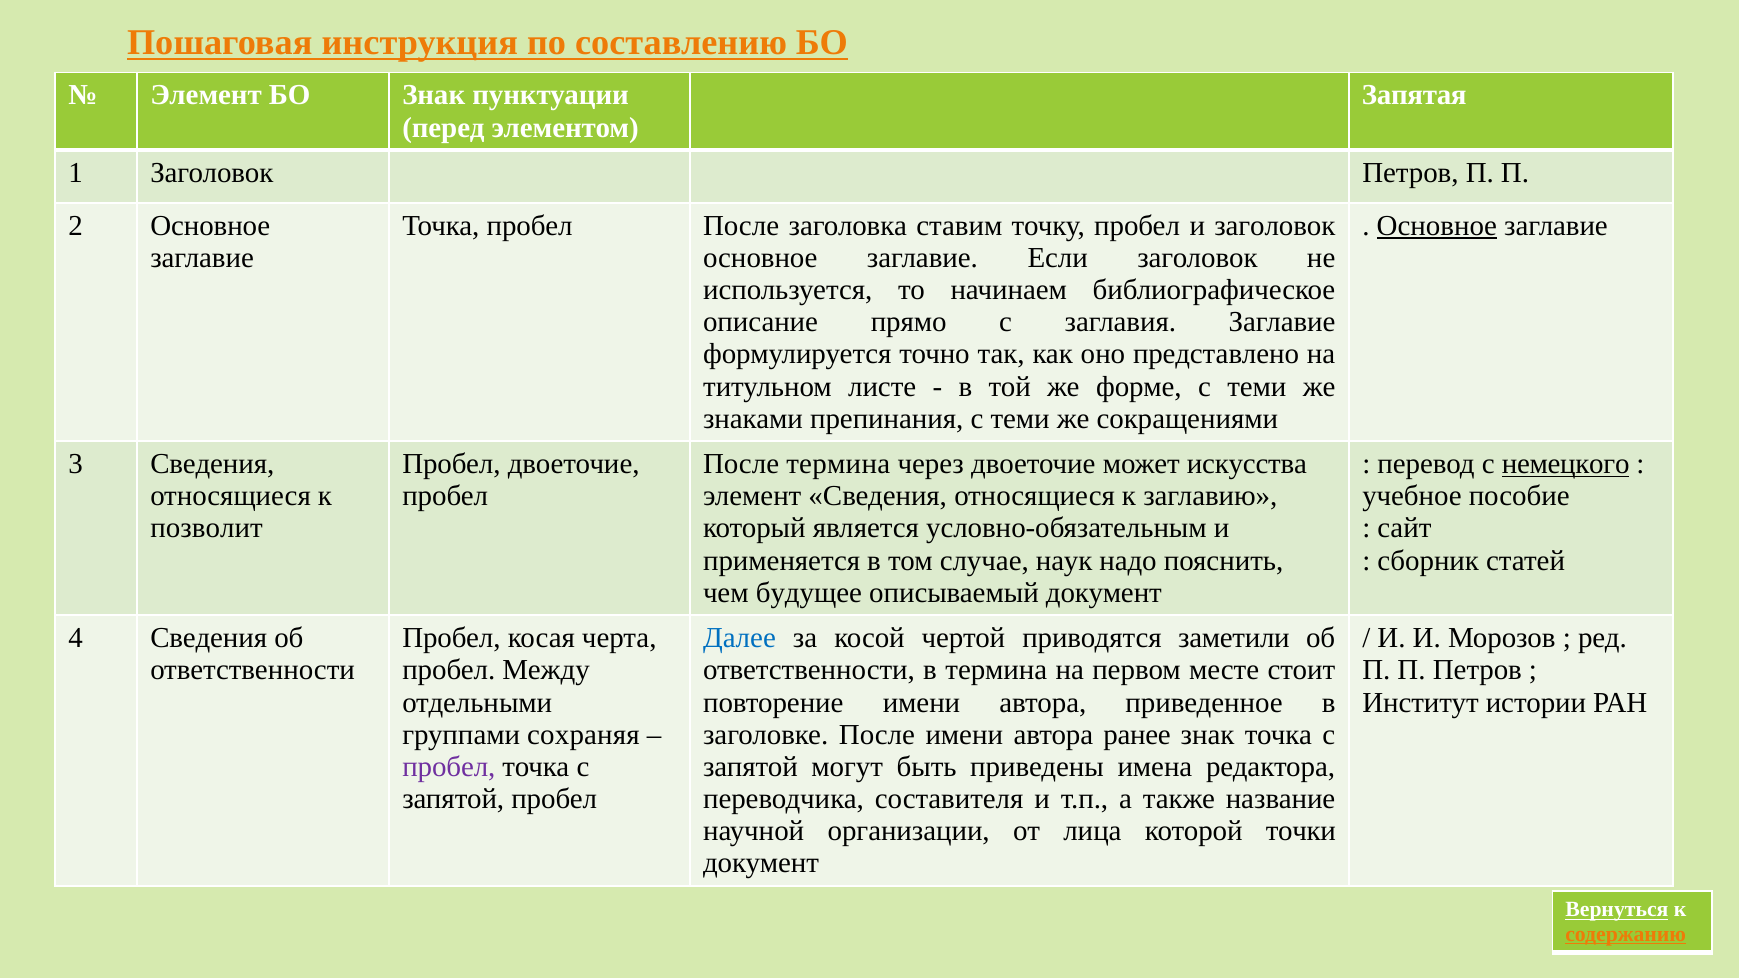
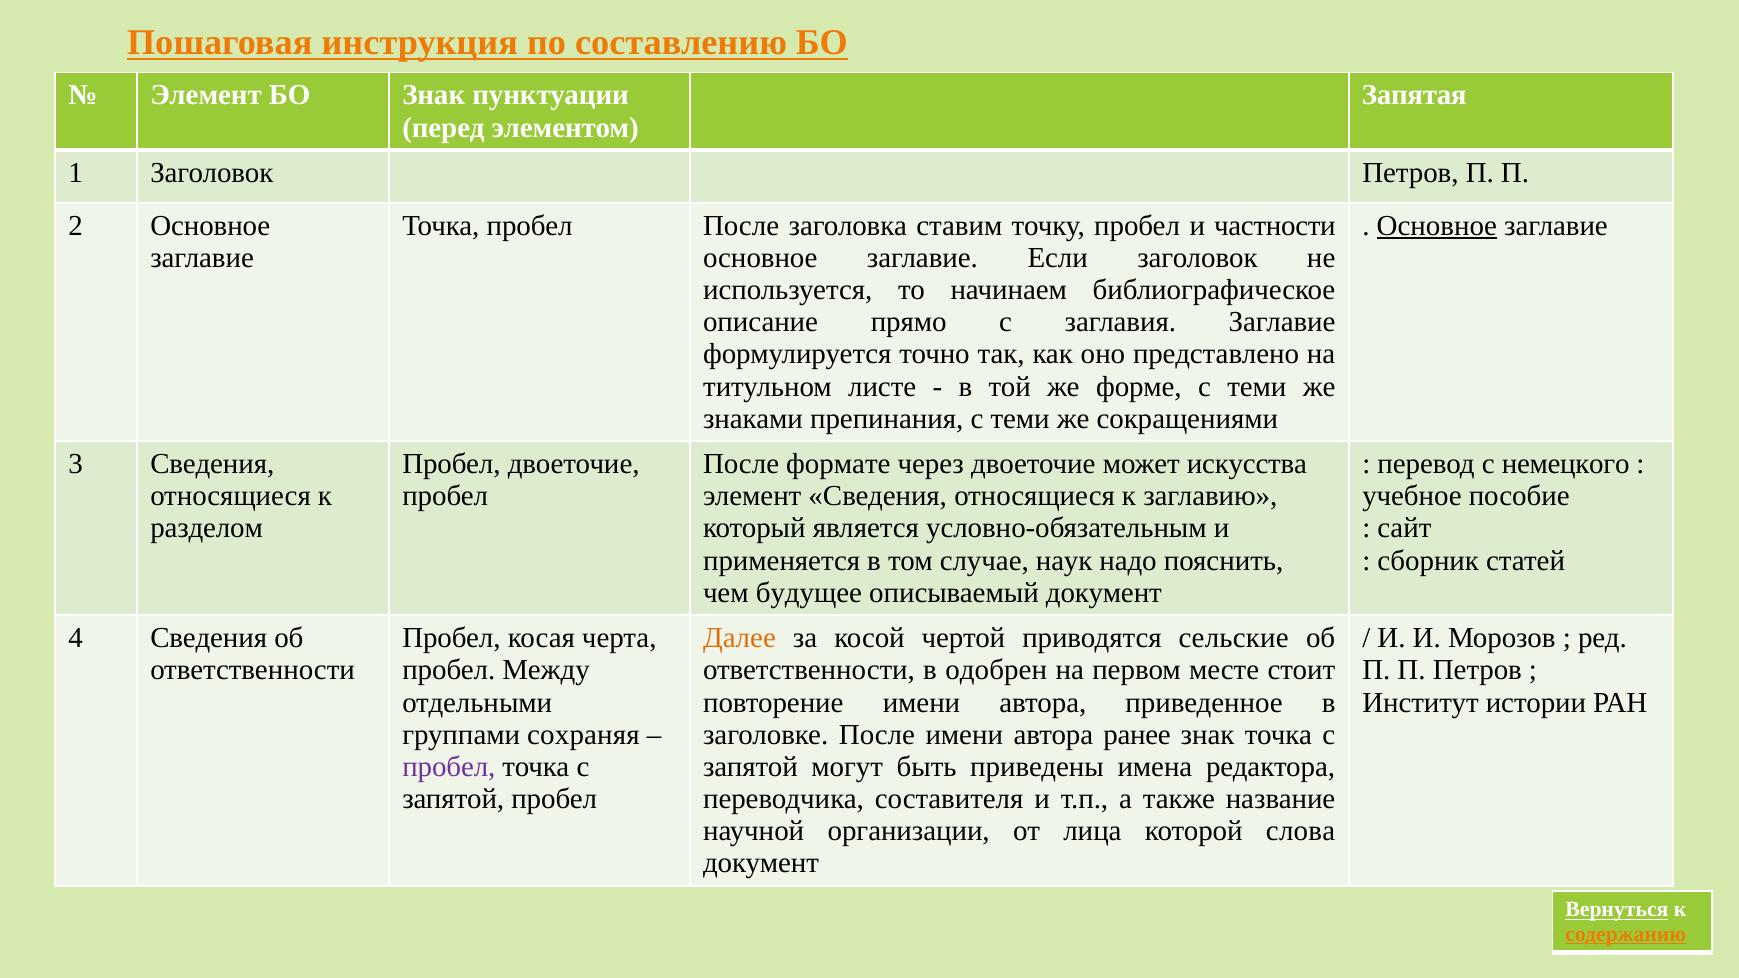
и заголовок: заголовок -> частности (1275, 226)
После термина: термина -> формате (838, 464)
немецкого underline: present -> none (1566, 464)
позволит: позволит -> разделом (207, 529)
Далее colour: blue -> orange (740, 638)
заметили: заметили -> сельские (1234, 638)
в термина: термина -> одобрен (996, 670)
точки: точки -> слова (1301, 831)
